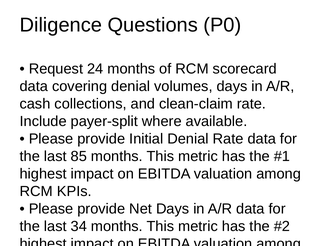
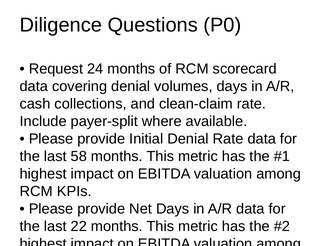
85: 85 -> 58 (79, 156)
34: 34 -> 22 (79, 226)
